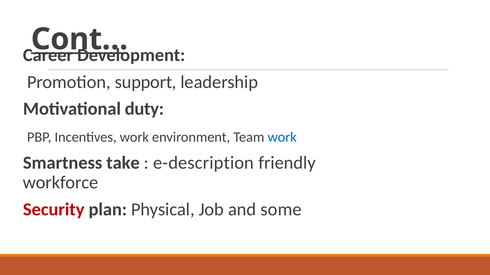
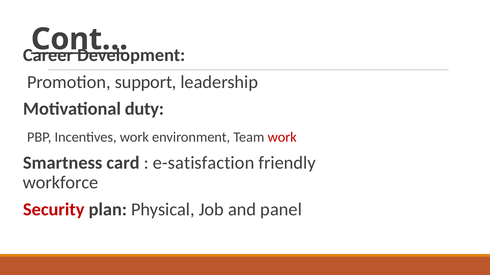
work colour: blue -> red (282, 137)
take: take -> card (123, 163)
e-description: e-description -> e-satisfaction (204, 163)
some: some -> panel (281, 210)
